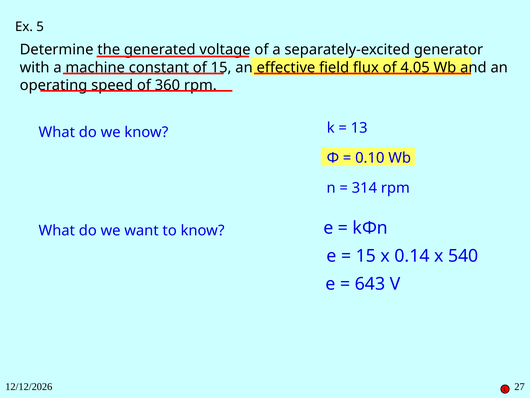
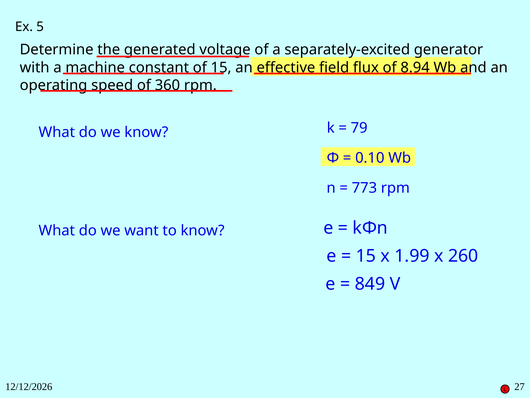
4.05: 4.05 -> 8.94 (415, 67)
13: 13 -> 79 (359, 128)
314: 314 -> 773 (364, 188)
0.14: 0.14 -> 1.99 (412, 256)
540: 540 -> 260 (463, 256)
643: 643 -> 849 (370, 284)
